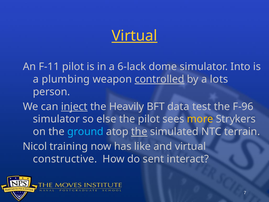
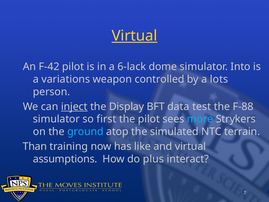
F-11: F-11 -> F-42 (49, 67)
plumbing: plumbing -> variations (66, 79)
controlled underline: present -> none (159, 79)
Heavily: Heavily -> Display (127, 106)
F-96: F-96 -> F-88 (243, 106)
else: else -> first (106, 119)
more colour: yellow -> light blue (200, 119)
the underline: present -> none (139, 132)
Nicol: Nicol -> Than (35, 146)
constructive: constructive -> assumptions (65, 159)
sent: sent -> plus (153, 159)
